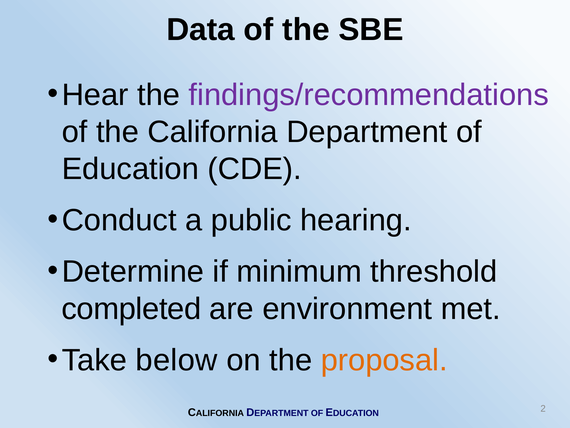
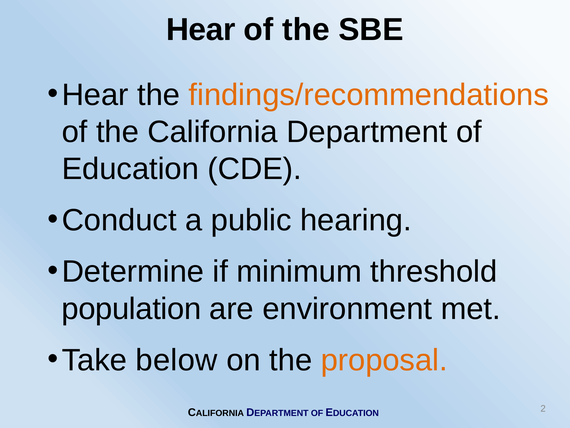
Data: Data -> Hear (201, 30)
findings/recommendations colour: purple -> orange (369, 95)
completed: completed -> population (131, 308)
